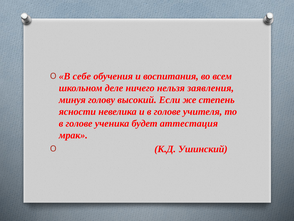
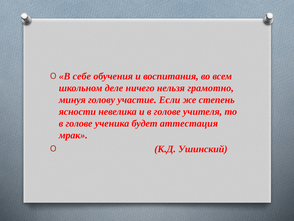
заявления: заявления -> грамотно (211, 88)
высокий: высокий -> участие (137, 100)
